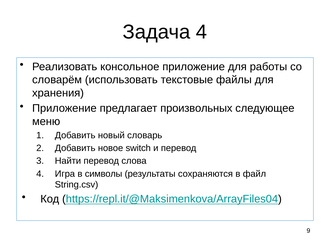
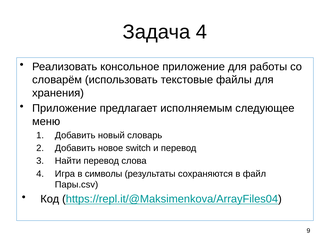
произвольных: произвольных -> исполняемым (196, 109)
String.csv: String.csv -> Пары.csv (77, 185)
